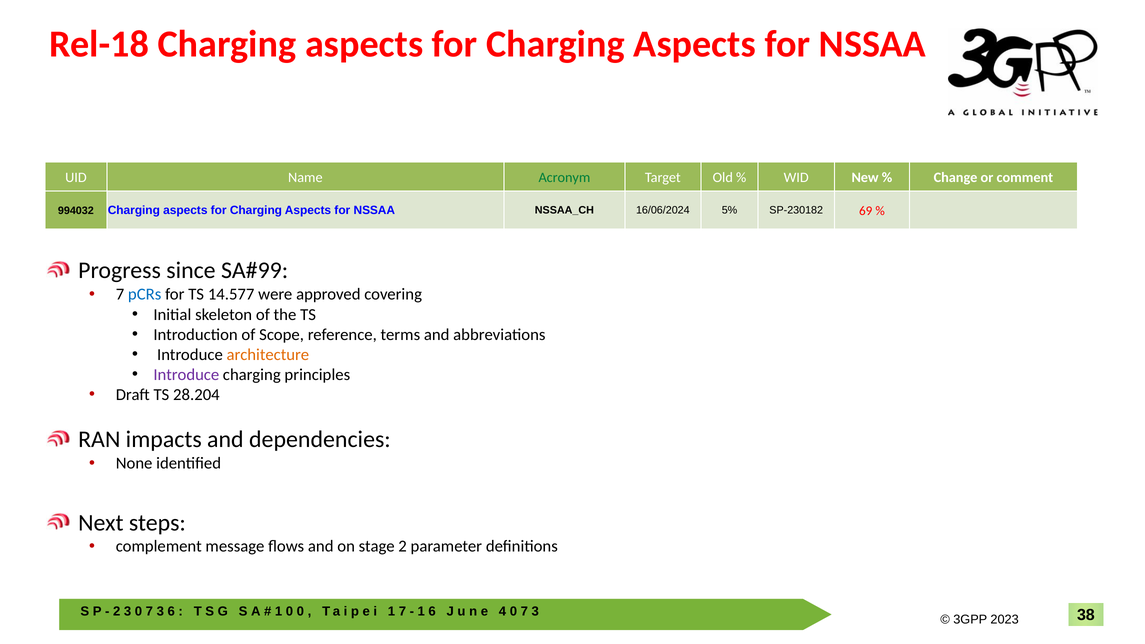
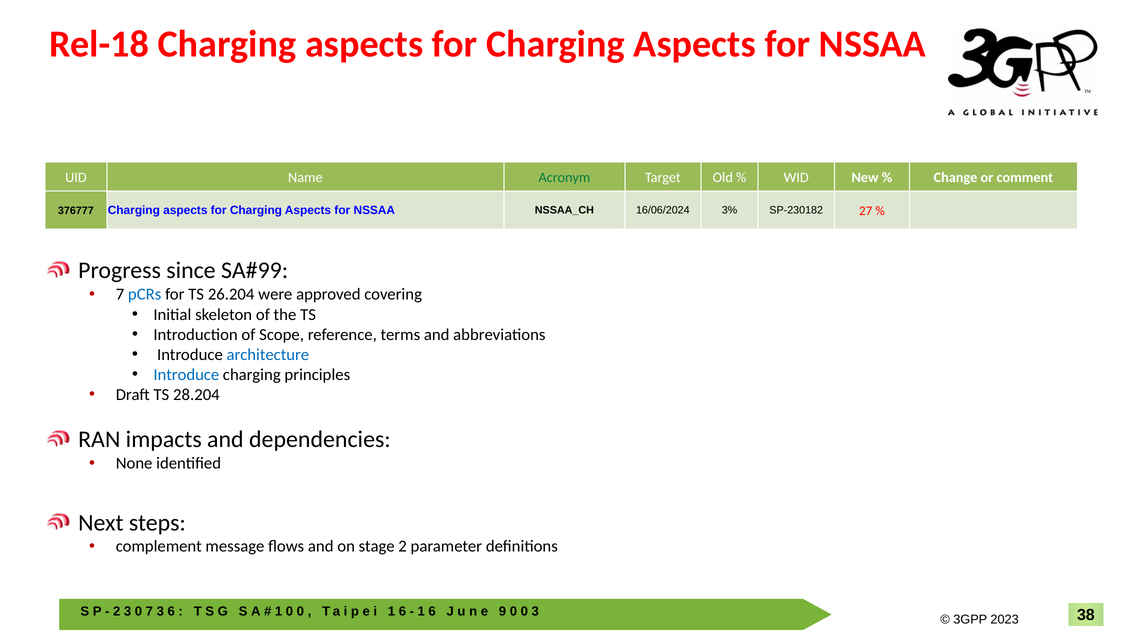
994032: 994032 -> 376777 (76, 211)
5%: 5% -> 3% (730, 210)
69: 69 -> 27 (866, 211)
14.577: 14.577 -> 26.204 (231, 294)
architecture colour: orange -> blue (268, 355)
Introduce colour: purple -> blue (186, 375)
7: 7 -> 6 (402, 612)
4: 4 -> 9 (502, 612)
7: 7 -> 0 (524, 612)
